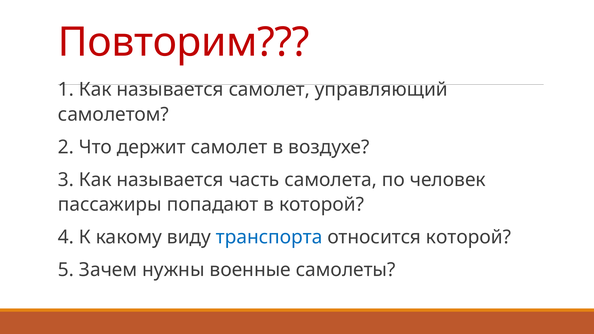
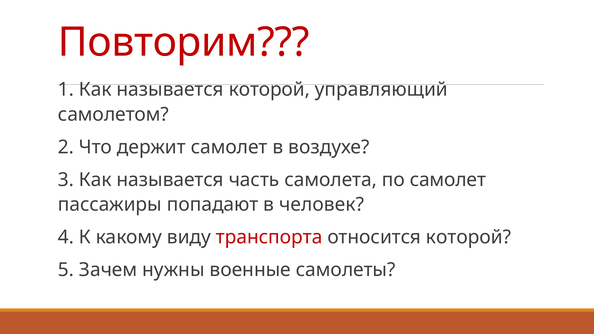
называется самолет: самолет -> которой (269, 90)
по человек: человек -> самолет (448, 180)
в которой: которой -> человек (322, 205)
транспорта colour: blue -> red (269, 237)
